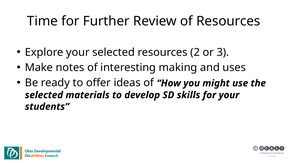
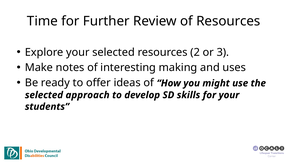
materials: materials -> approach (88, 95)
